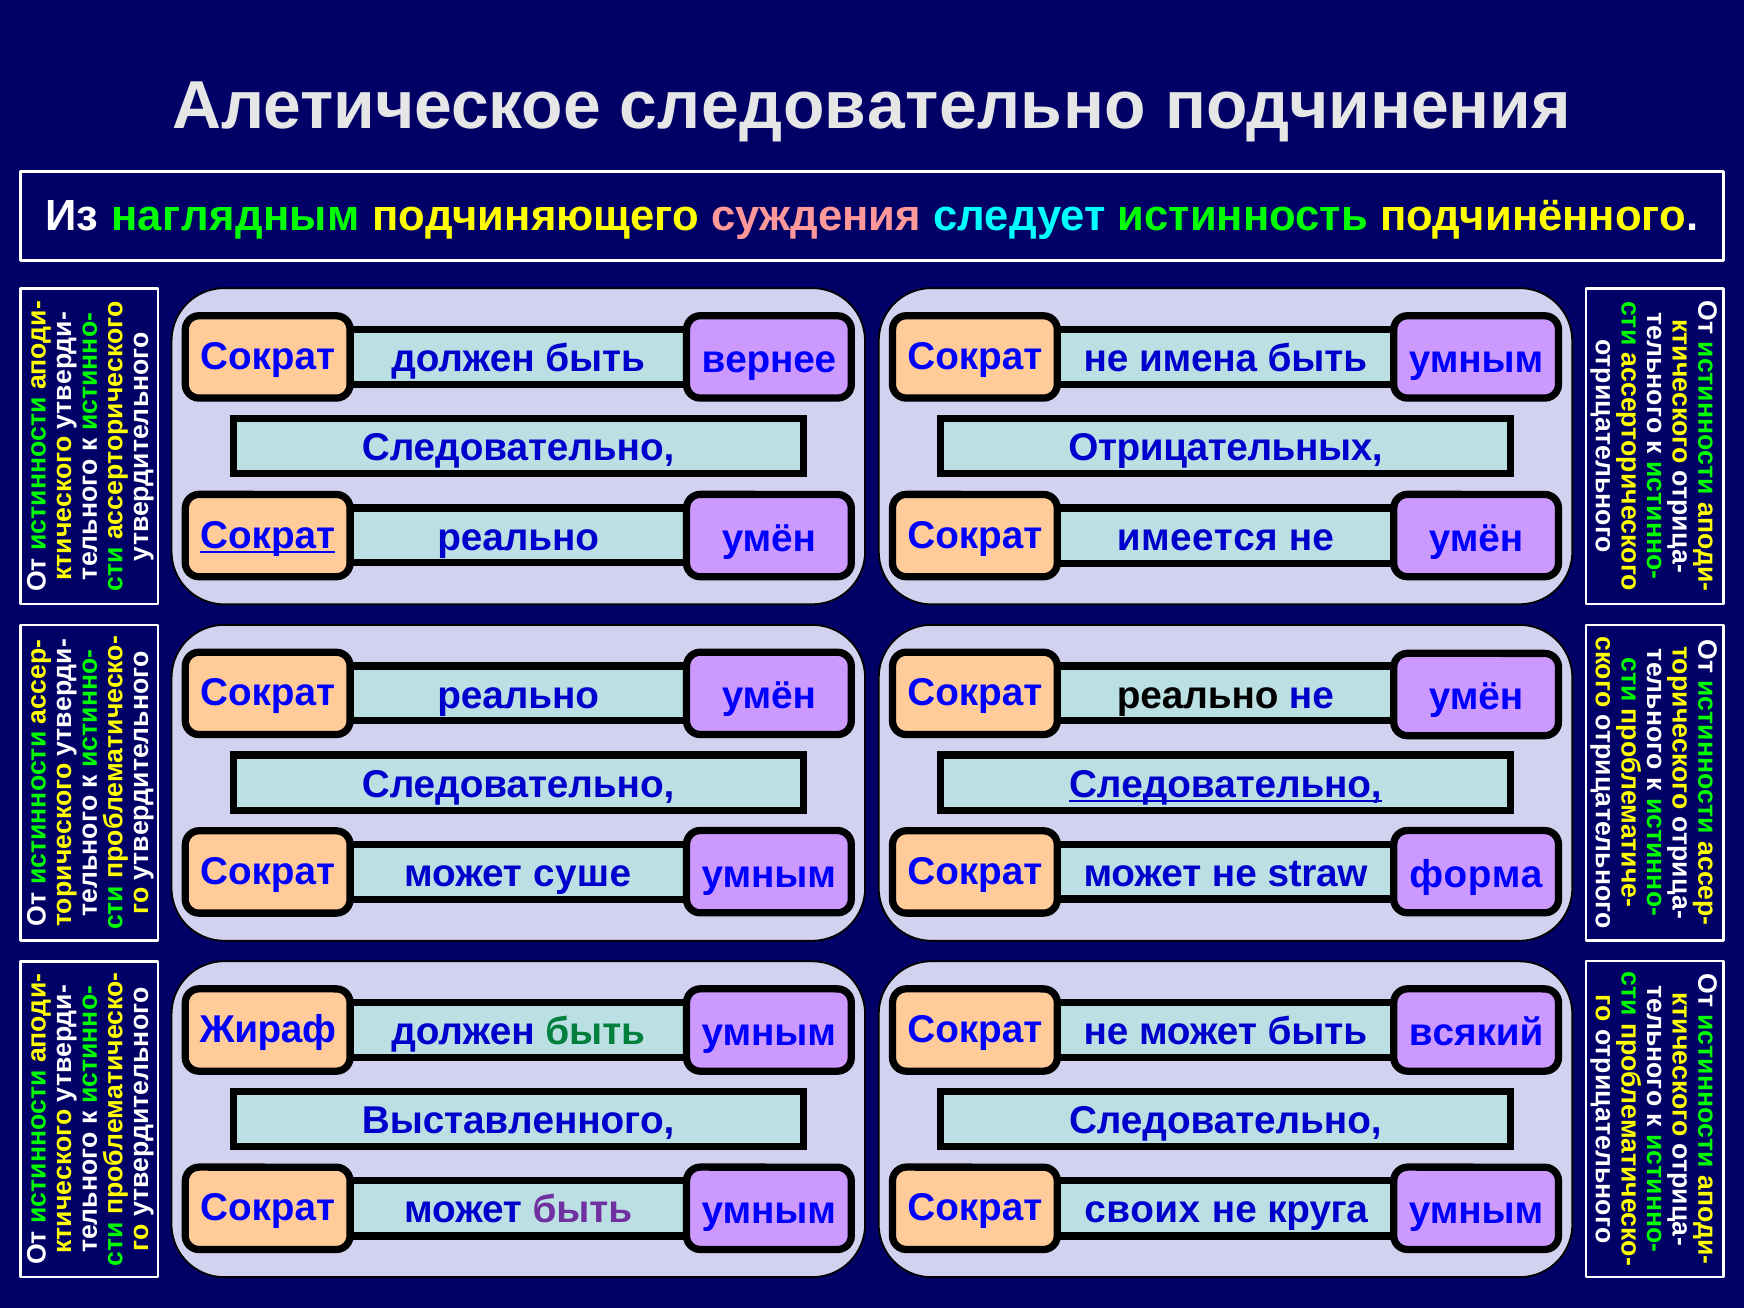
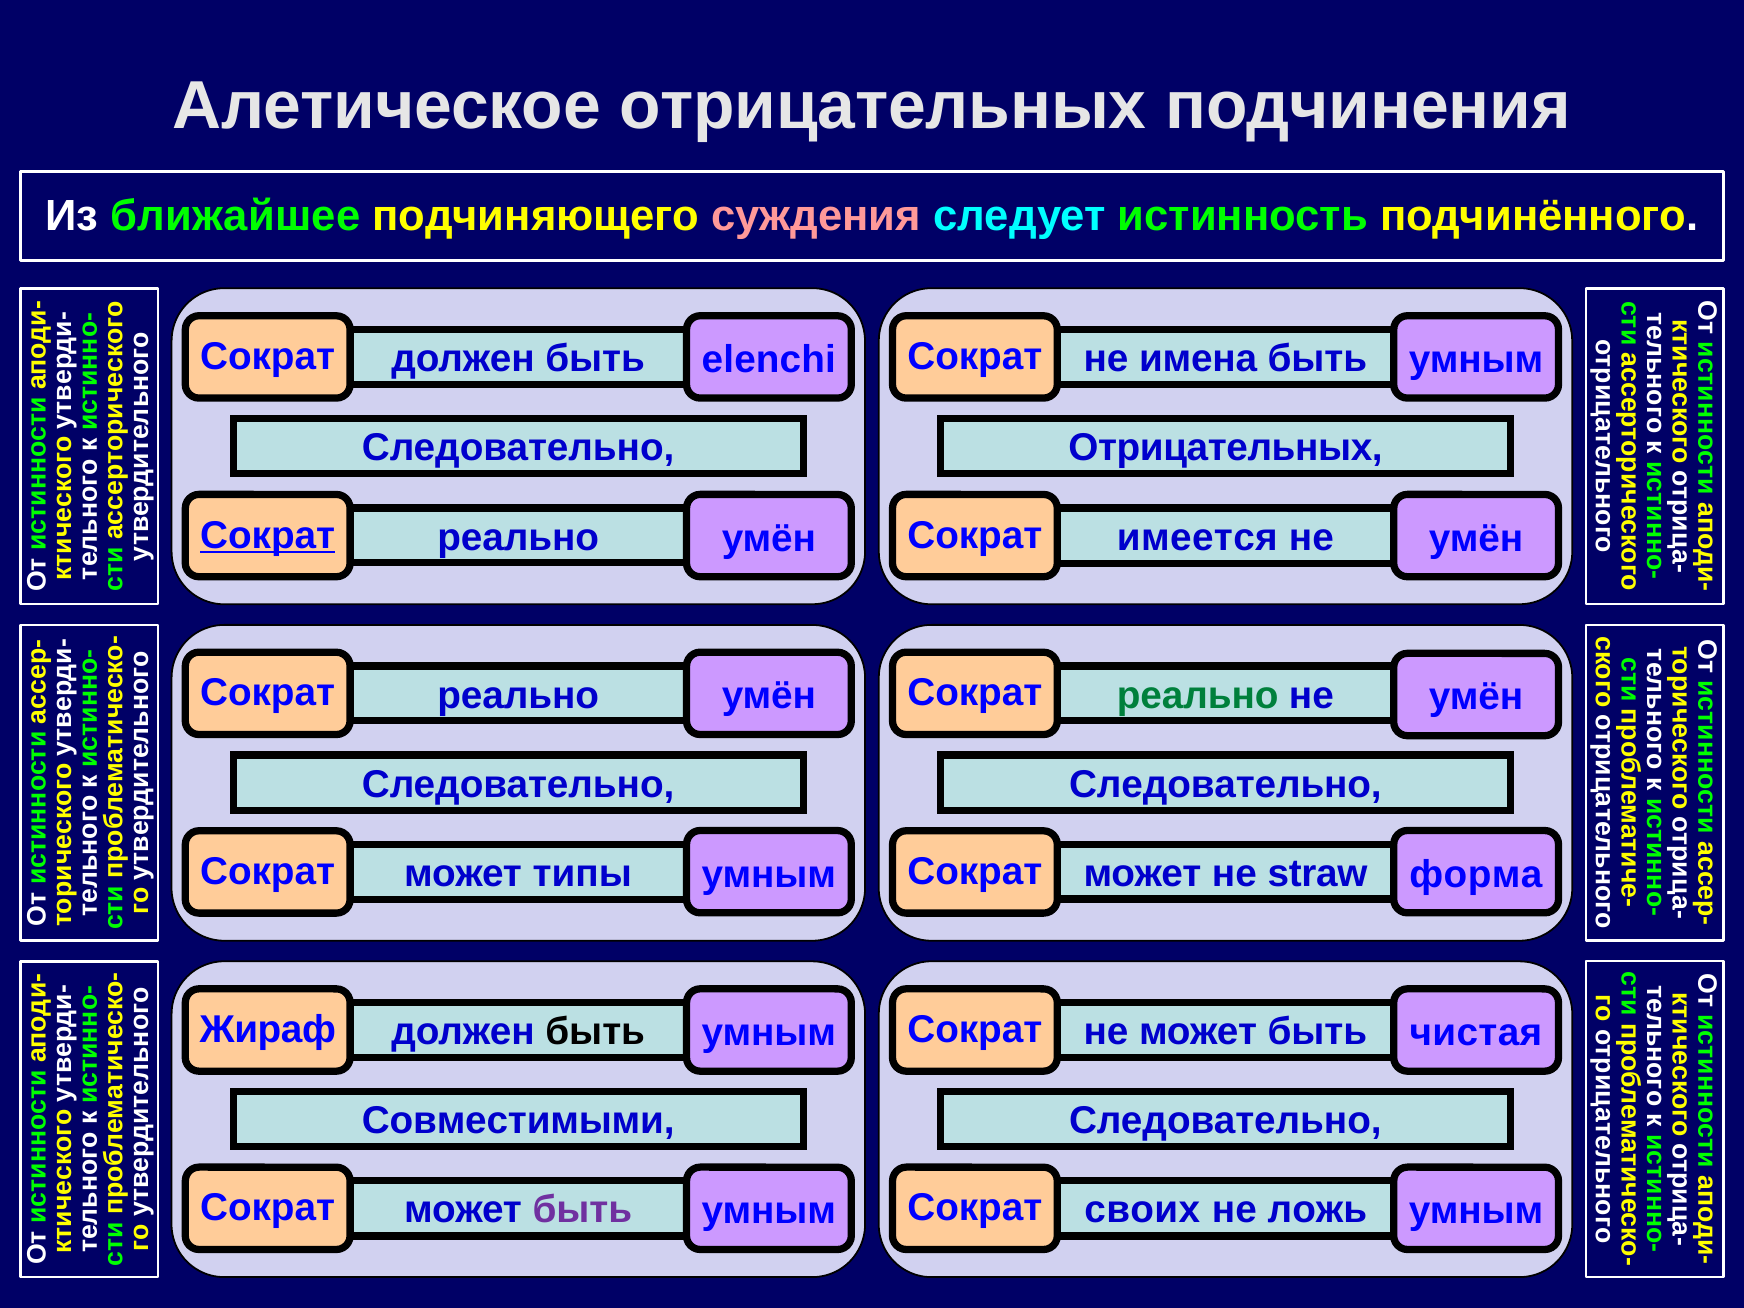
Алетическое следовательно: следовательно -> отрицательных (883, 106)
наглядным: наглядным -> ближайшее (235, 216)
вернее: вернее -> elenchi (769, 360)
реально colour: black -> green (1198, 695)
Следовательно underline: present -> none (1225, 785)
суше: суше -> типы (582, 874)
всякий: всякий -> чистая (1476, 1033)
быть colour: green -> black (595, 1032)
Выставленного: Выставленного -> Совместимыми (518, 1121)
круга: круга -> ложь (1317, 1210)
